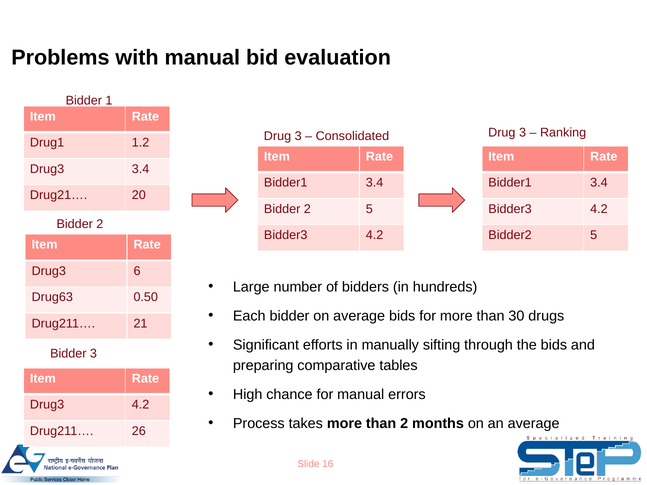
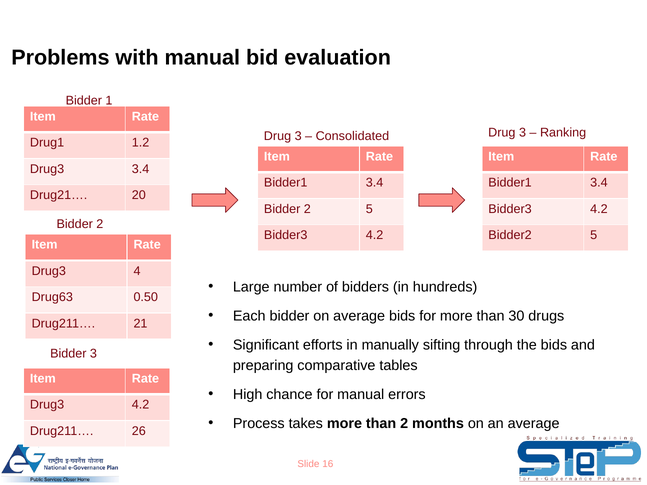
6: 6 -> 4 (137, 271)
